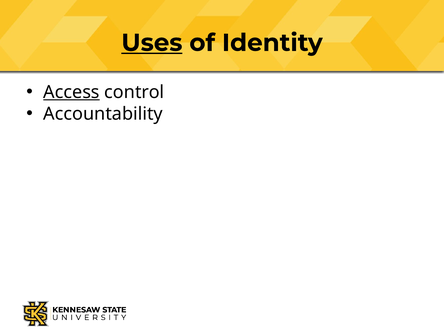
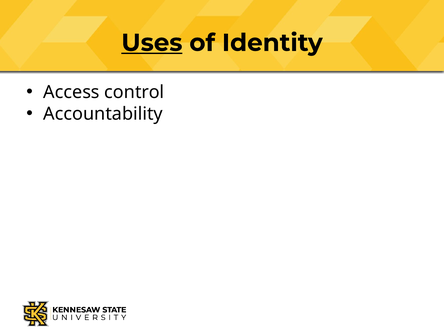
Access underline: present -> none (71, 92)
